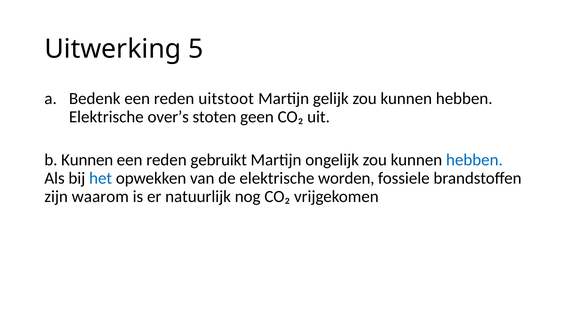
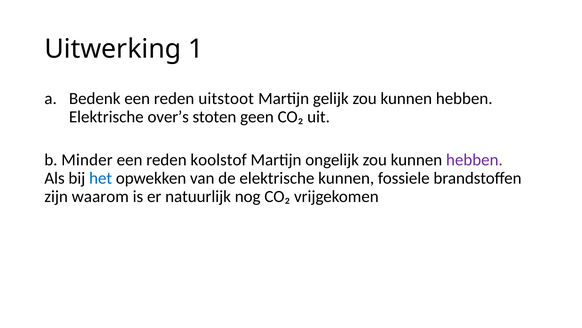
5: 5 -> 1 (196, 49)
b Kunnen: Kunnen -> Minder (87, 159)
gebruikt: gebruikt -> koolstof (219, 159)
hebben colour: blue -> purple (474, 159)
elektrische worden: worden -> kunnen (346, 178)
